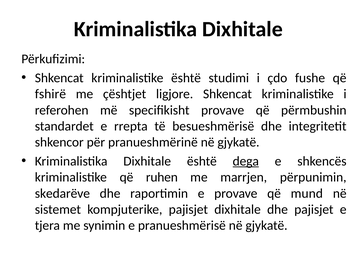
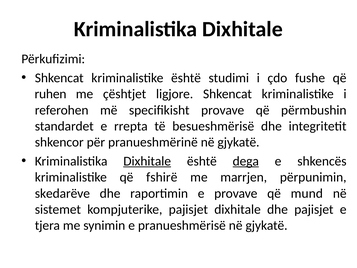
fshirë: fshirë -> ruhen (51, 94)
Dixhitale underline: none -> present (147, 161)
ruhen: ruhen -> fshirë (162, 177)
